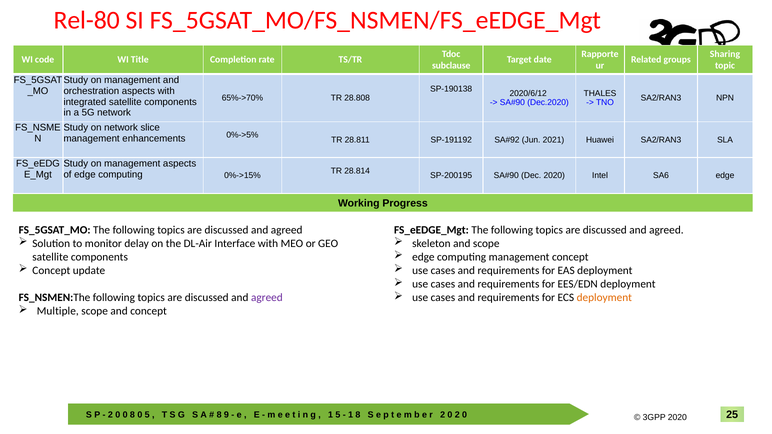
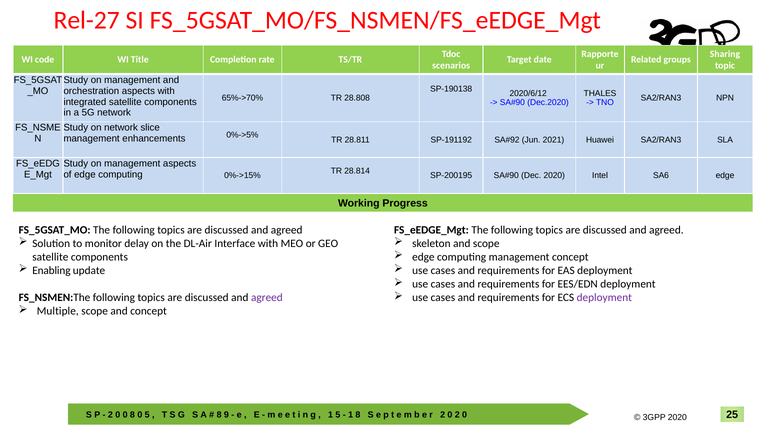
Rel-80: Rel-80 -> Rel-27 (87, 20)
subclause: subclause -> scenarios (451, 66)
Concept: Concept -> Enabling (51, 271)
deployment colour: orange -> purple (604, 298)
